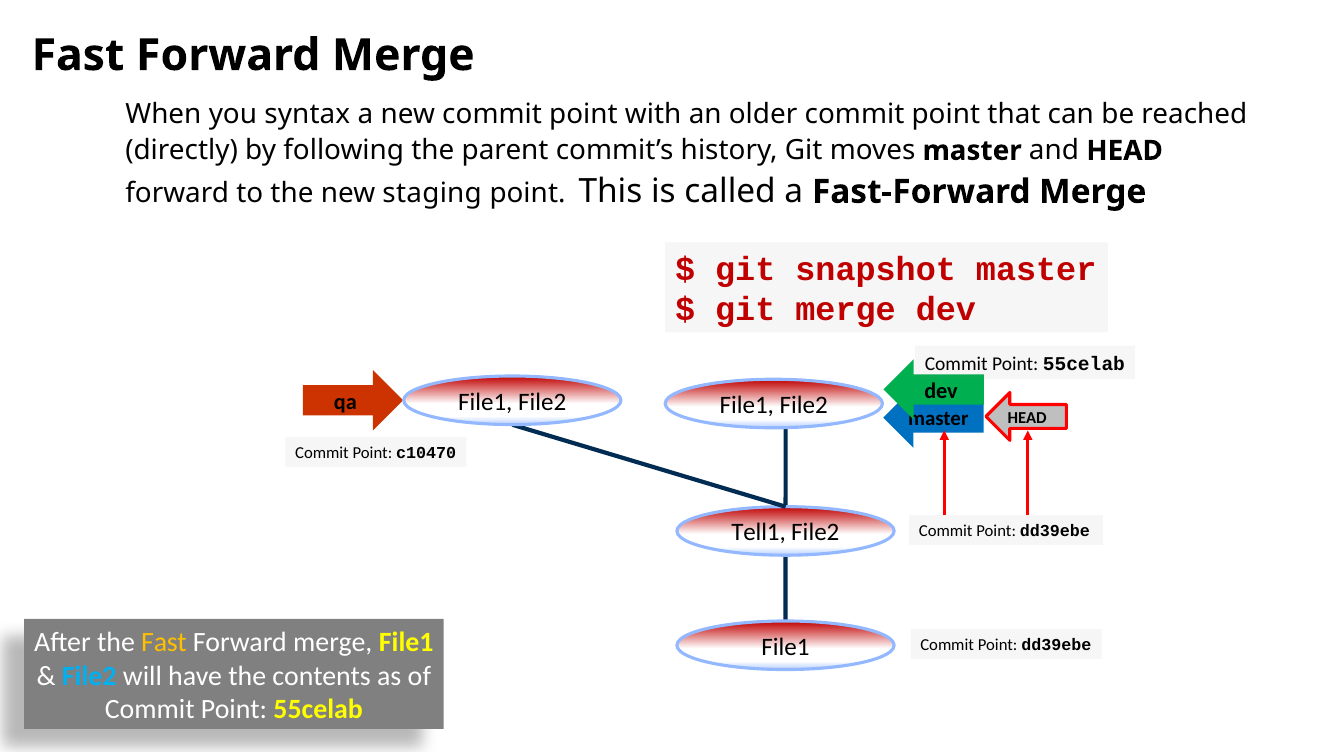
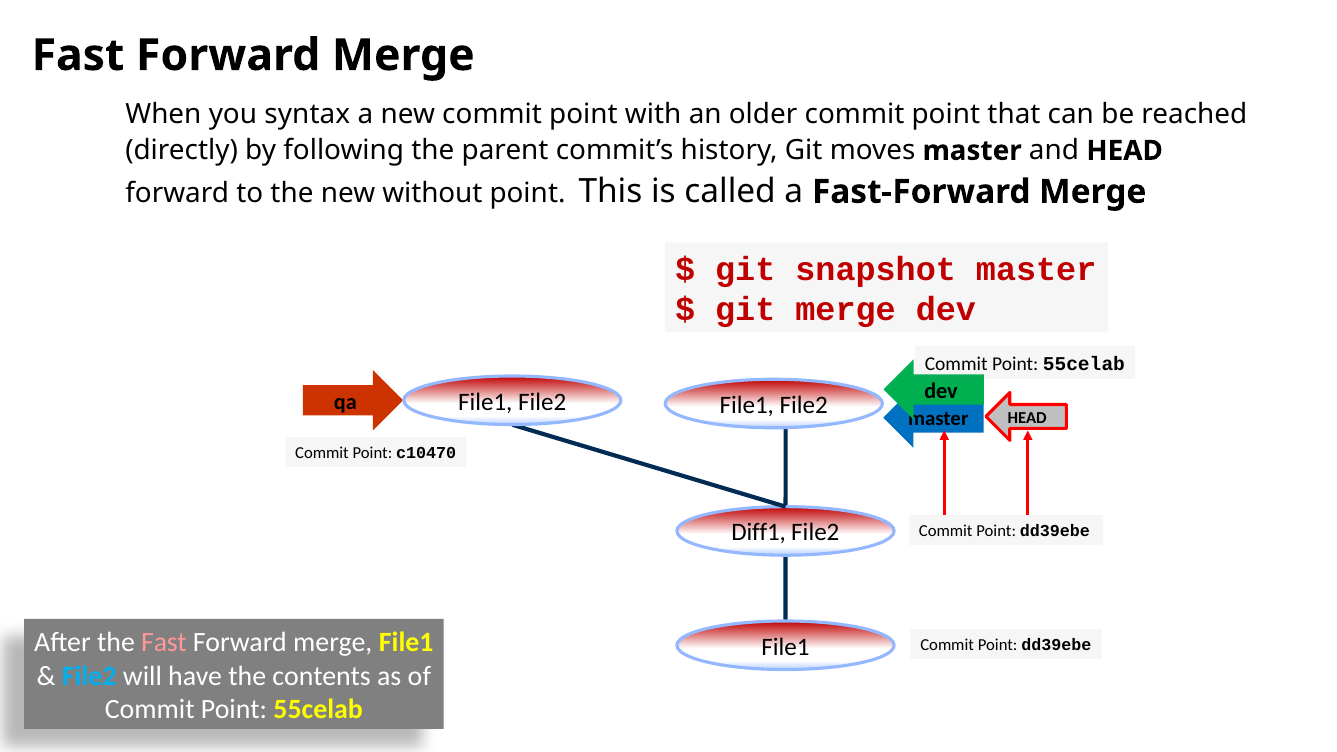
staging: staging -> without (432, 194)
Tell1: Tell1 -> Diff1 (759, 533)
Fast colour: yellow -> pink (164, 643)
